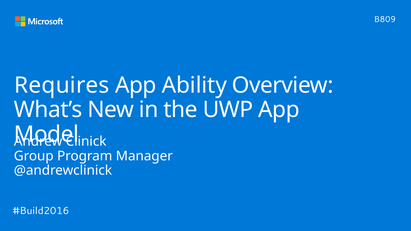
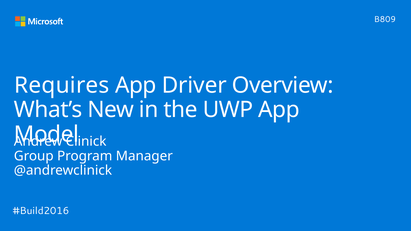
Ability: Ability -> Driver (194, 85)
